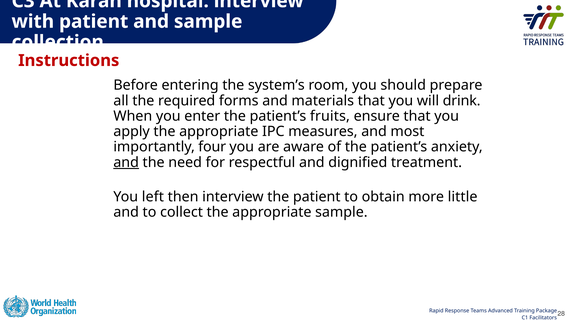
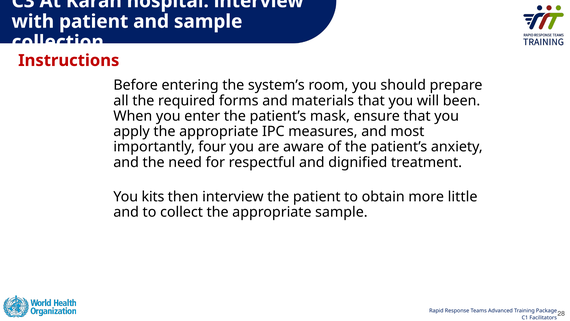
drink: drink -> been (462, 101)
fruits: fruits -> mask (330, 116)
and underline: present -> none (126, 162)
left: left -> kits (153, 196)
